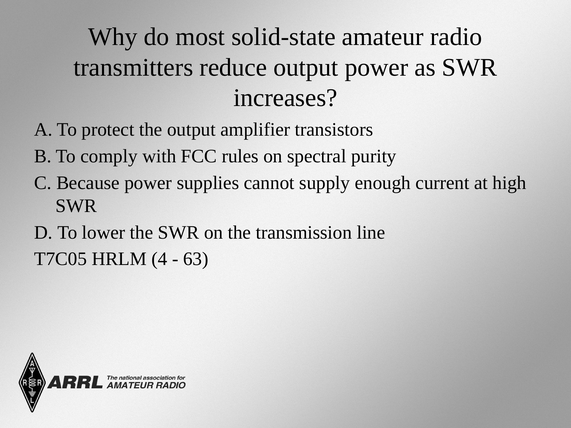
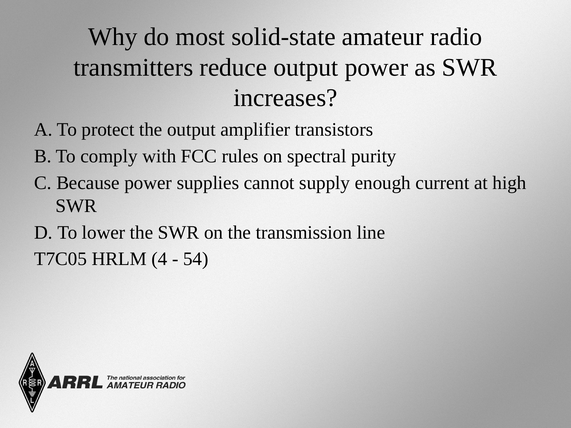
63: 63 -> 54 (196, 259)
